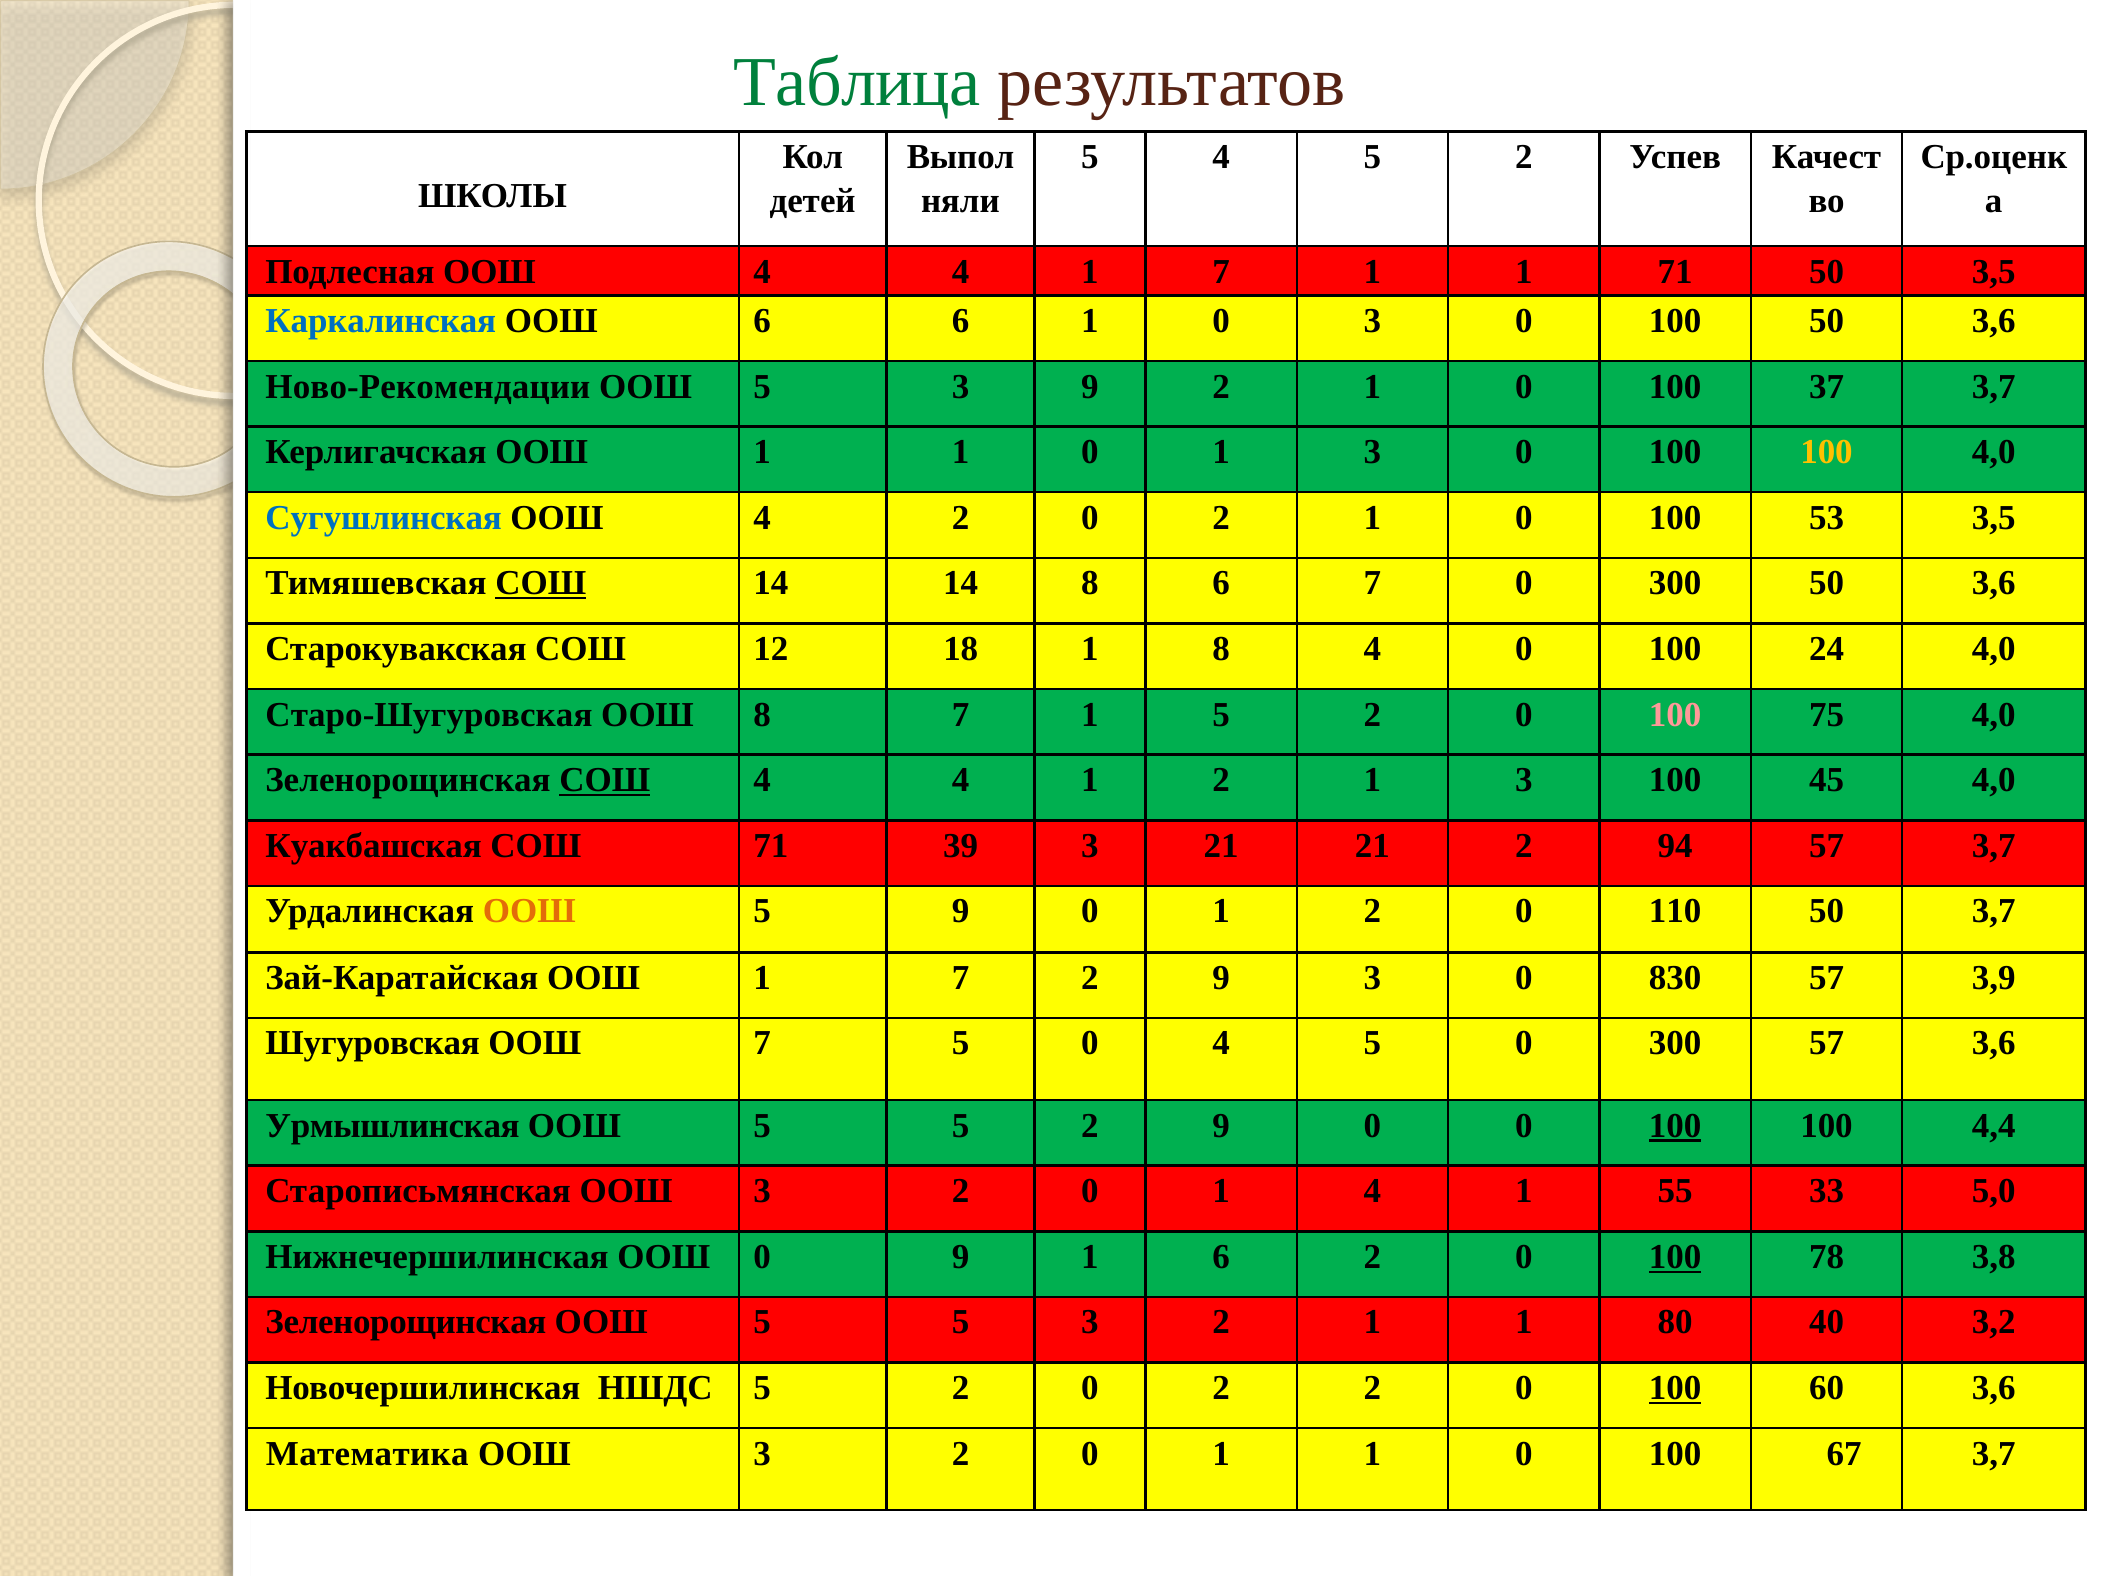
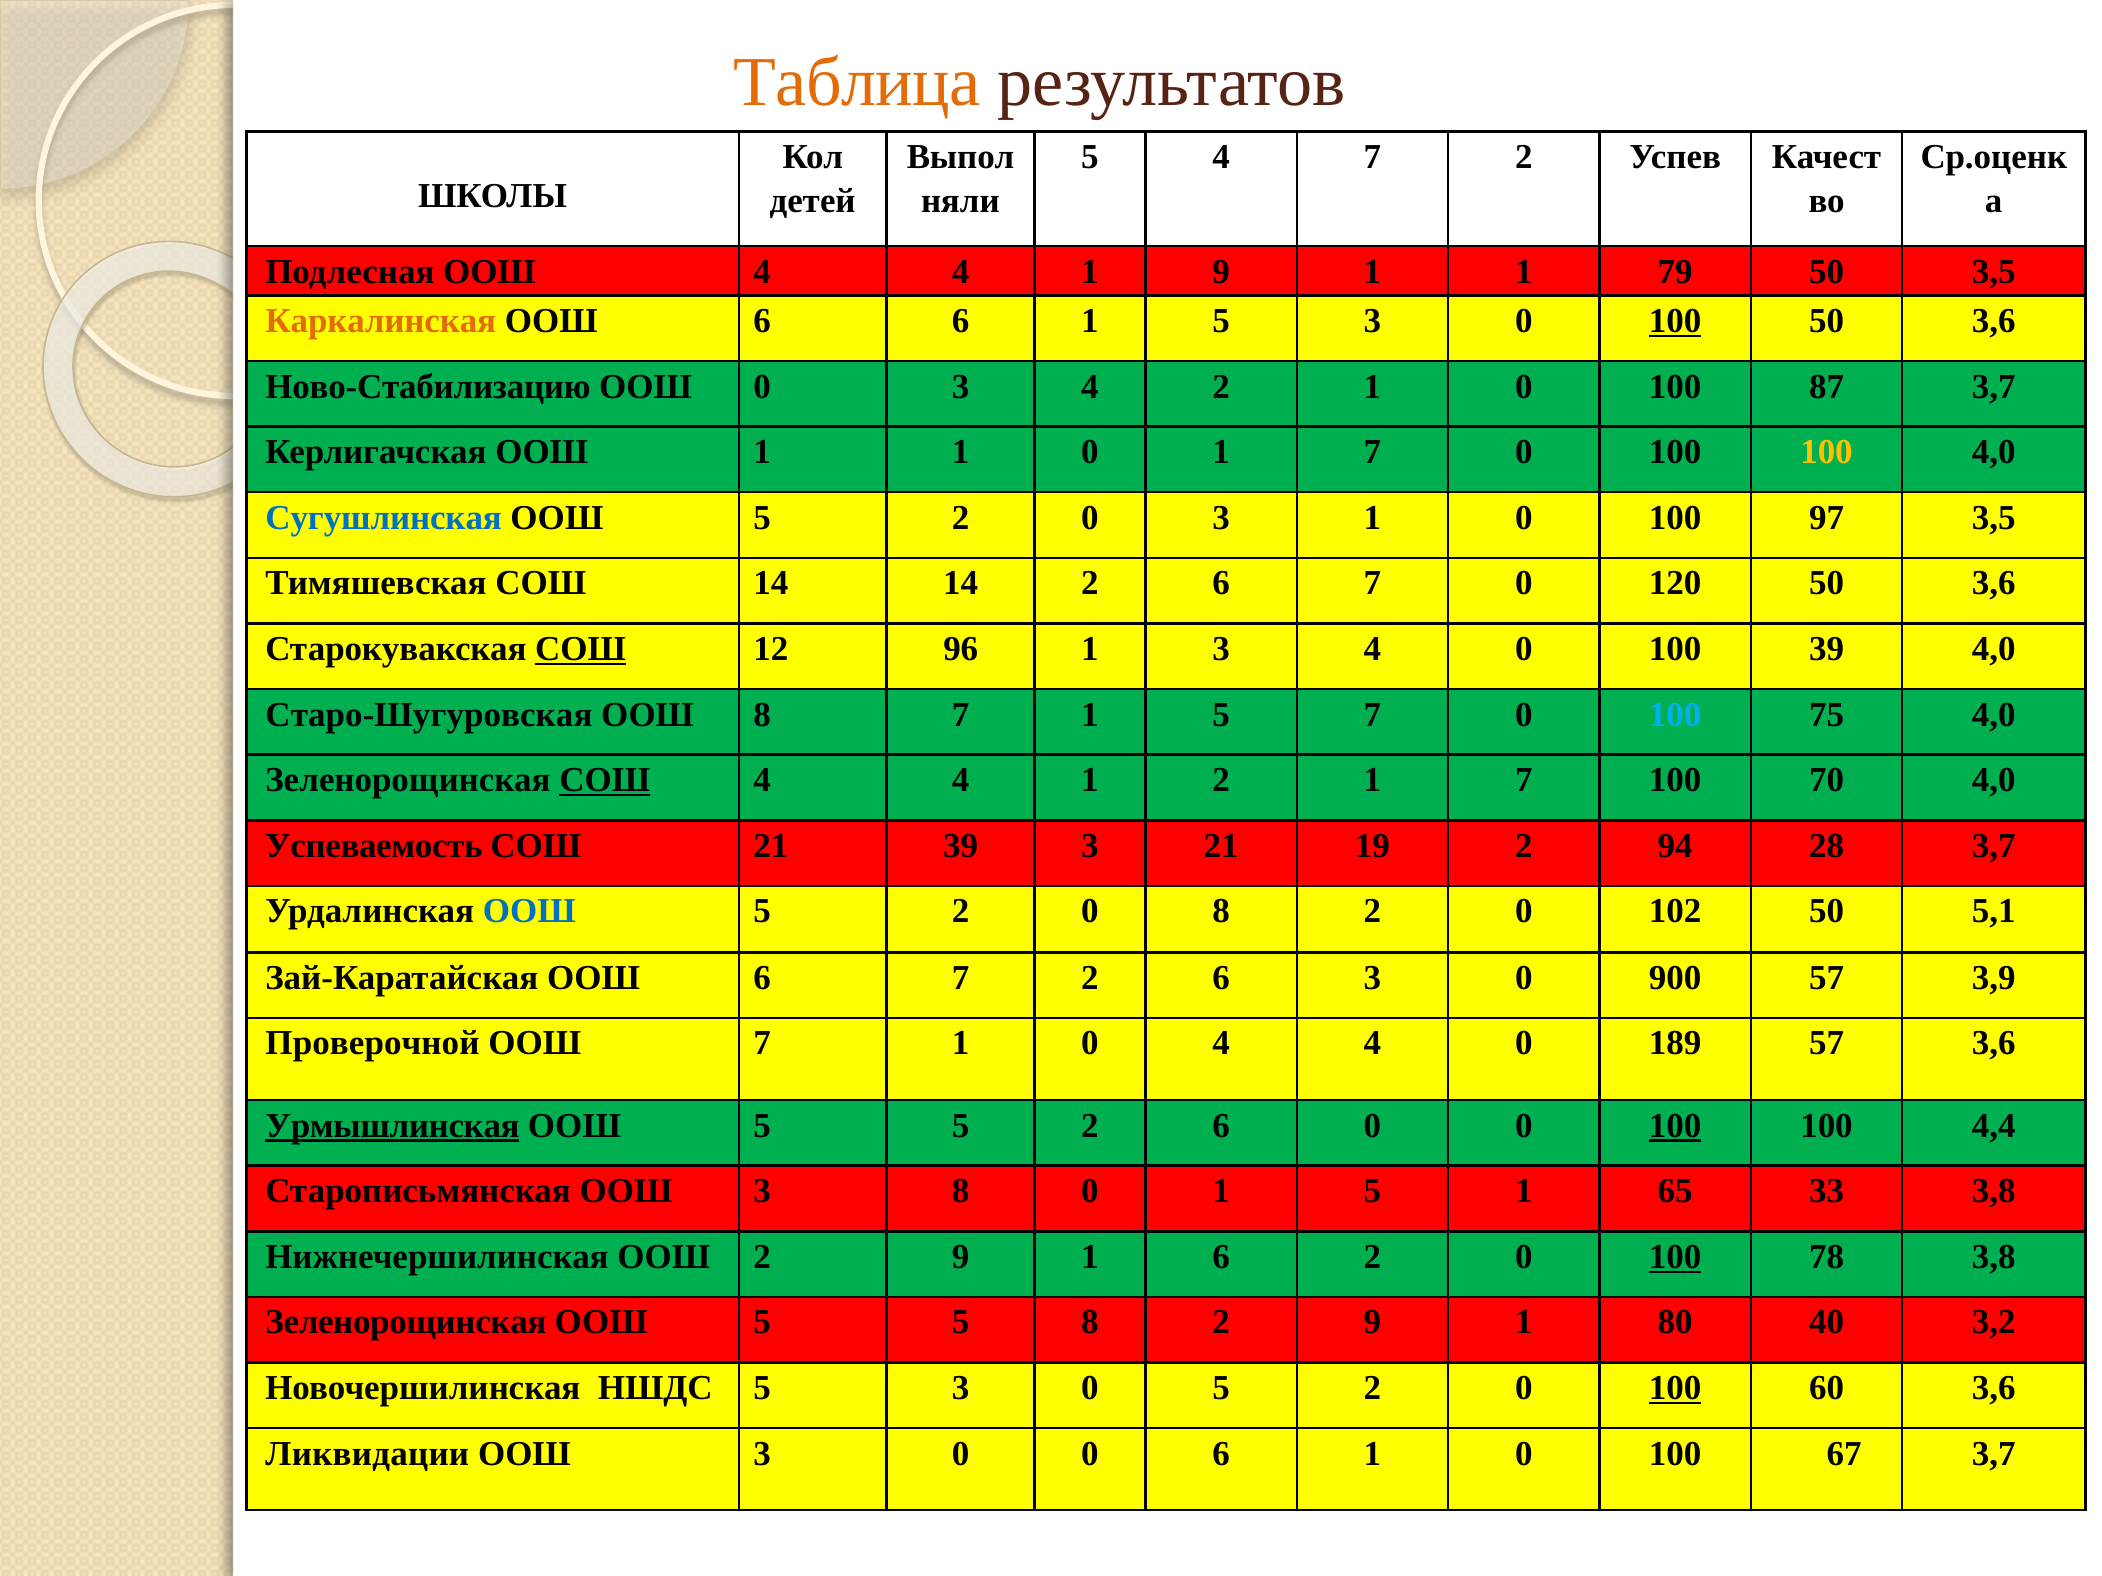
Таблица colour: green -> orange (857, 83)
5 4 5: 5 -> 7 (1372, 157)
4 1 7: 7 -> 9 (1221, 272)
1 71: 71 -> 79 (1675, 272)
Каркалинская colour: blue -> orange (381, 321)
6 1 0: 0 -> 5 (1221, 321)
100 underline: none -> present (1675, 321)
Ново-Рекомендации: Ново-Рекомендации -> Ново-Стабилизацию (428, 387)
5: 5 -> 0 (762, 387)
9: 9 -> 4 (1090, 387)
37: 37 -> 87 (1827, 387)
0 1 3: 3 -> 7 (1372, 452)
4: 4 -> 5 (762, 518)
2: 2 -> 3 (1221, 518)
53: 53 -> 97 (1827, 518)
СОШ underline: present -> none (541, 583)
14 8: 8 -> 2 (1090, 583)
7 0 300: 300 -> 120 (1675, 583)
СОШ underline: none -> present (581, 649)
18: 18 -> 96 (961, 649)
1 8: 8 -> 3 (1221, 649)
100 24: 24 -> 39 (1827, 649)
1 5 2: 2 -> 7 (1372, 715)
100 colour: pink -> light blue (1675, 715)
2 1 3: 3 -> 7 (1524, 780)
45: 45 -> 70 (1827, 780)
Куакбашская: Куакбашская -> Успеваемость (374, 846)
СОШ 71: 71 -> 21 (771, 846)
21 21: 21 -> 19 (1372, 846)
94 57: 57 -> 28 (1827, 846)
ООШ colour: orange -> blue (529, 912)
9: 9 -> 2 (961, 912)
1: 1 -> 8 (1221, 912)
110: 110 -> 102 (1675, 912)
50 3,7: 3,7 -> 5,1 (1994, 912)
Зай-Каратайская ООШ 1: 1 -> 6 (762, 978)
7 2 9: 9 -> 6 (1221, 978)
830: 830 -> 900 (1675, 978)
Шугуровская: Шугуровская -> Проверочной (372, 1044)
ООШ 7 5: 5 -> 1 (961, 1044)
0 4 5: 5 -> 4 (1372, 1044)
300: 300 -> 189 (1675, 1044)
Урмышлинская underline: none -> present (393, 1126)
5 2 9: 9 -> 6 (1221, 1126)
Старописьмянская ООШ 3 2: 2 -> 8 (961, 1191)
0 1 4: 4 -> 5 (1372, 1191)
55: 55 -> 65 (1675, 1191)
33 5,0: 5,0 -> 3,8 (1994, 1191)
ООШ 0: 0 -> 2 (762, 1257)
5 5 3: 3 -> 8 (1090, 1323)
1: 1 -> 9 (1372, 1323)
НШДС 5 2: 2 -> 3 (961, 1388)
2: 2 -> 5 (1221, 1388)
Математика: Математика -> Ликвидации (367, 1454)
2: 2 -> 0 (961, 1454)
1: 1 -> 6 (1221, 1454)
